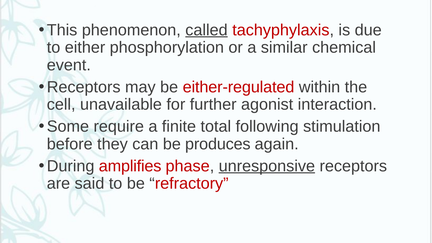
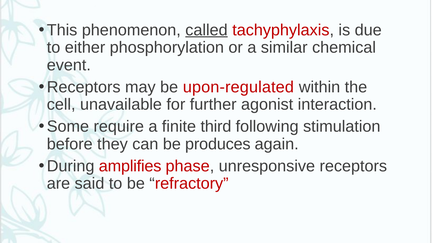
either-regulated: either-regulated -> upon-regulated (238, 87)
total: total -> third (216, 127)
unresponsive underline: present -> none (267, 166)
